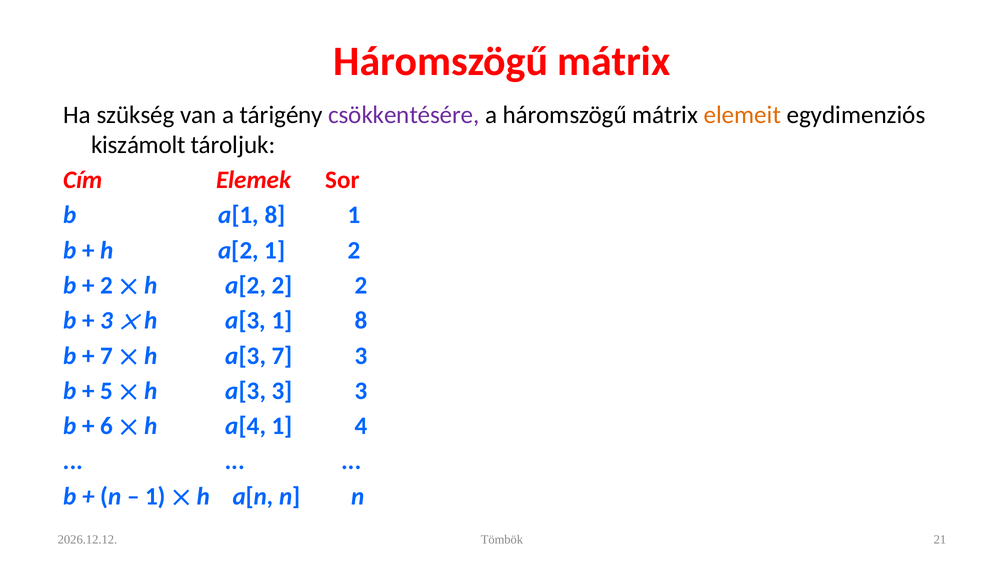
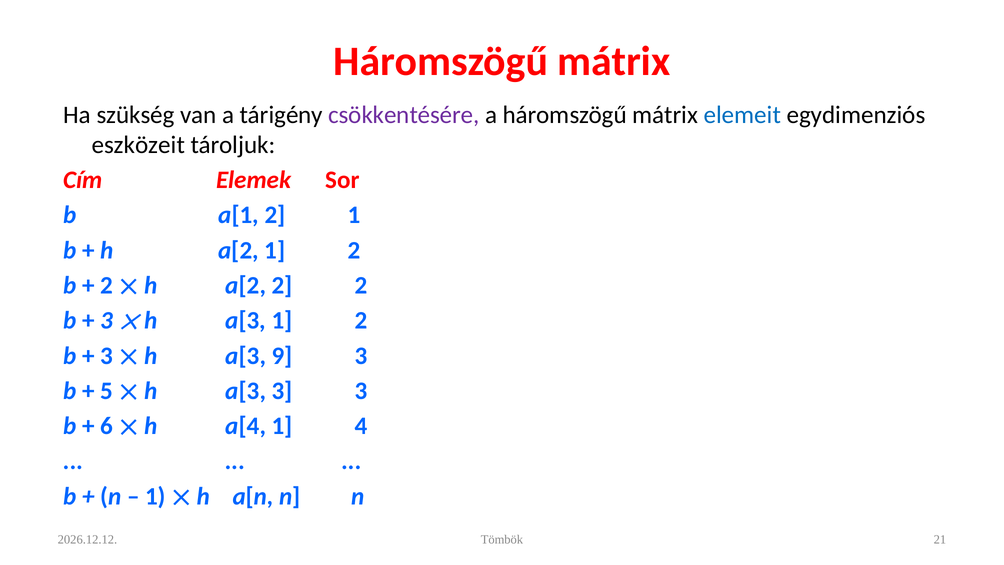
elemeit colour: orange -> blue (742, 115)
kiszámolt: kiszámolt -> eszközeit (138, 145)
a[1 8: 8 -> 2 (275, 215)
a[3 1 8: 8 -> 2 (361, 320)
7: 7 -> 3 (107, 356)
a[3 7: 7 -> 9 (282, 356)
